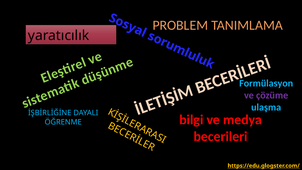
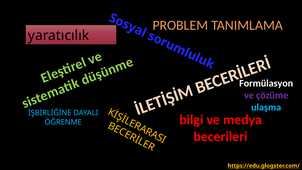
Formülasyon colour: light blue -> white (266, 83)
